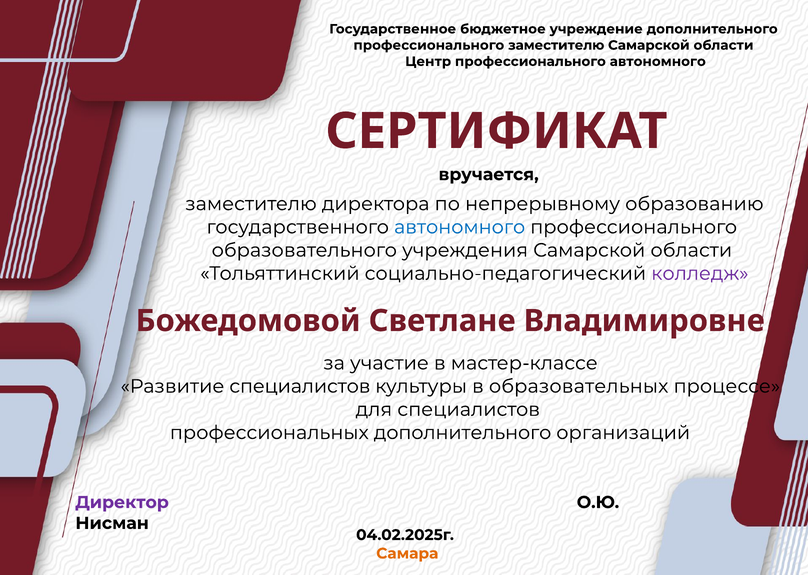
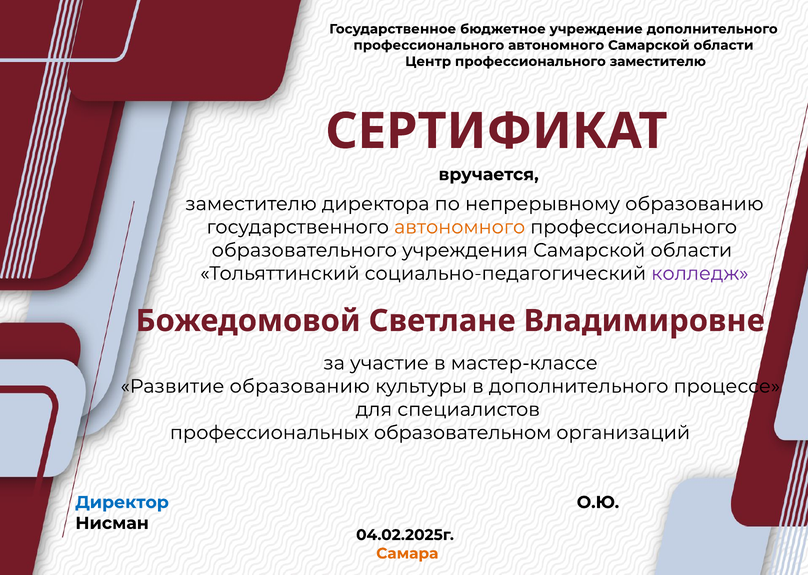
профессионального заместителю: заместителю -> автономного (556, 45)
профессионального автономного: автономного -> заместителю (658, 62)
автономного colour: blue -> orange (460, 227)
Развитие специалистов: специалистов -> образованию (300, 386)
в образовательных: образовательных -> дополнительного (579, 386)
профессиональных дополнительного: дополнительного -> образовательном (463, 433)
Директор colour: purple -> blue (122, 502)
